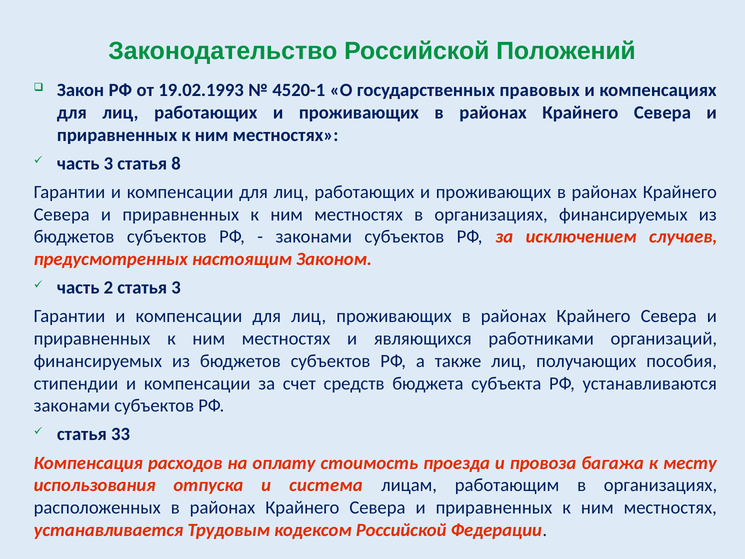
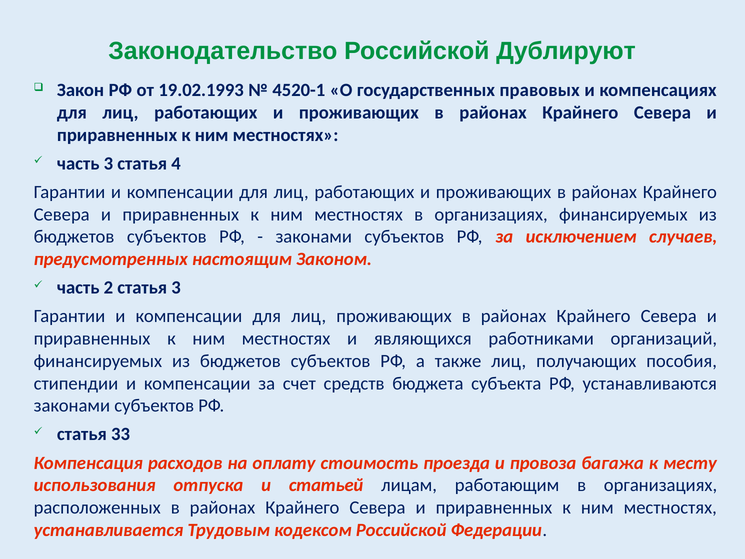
Положений: Положений -> Дублируют (566, 51)
8: 8 -> 4 (176, 163)
система: система -> статьей (326, 485)
